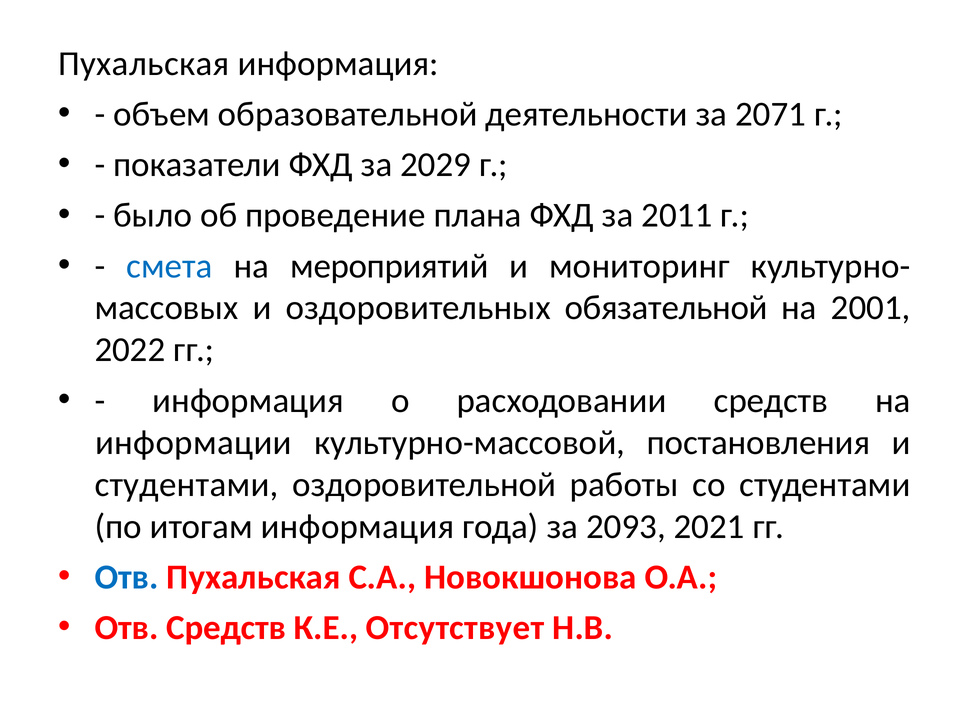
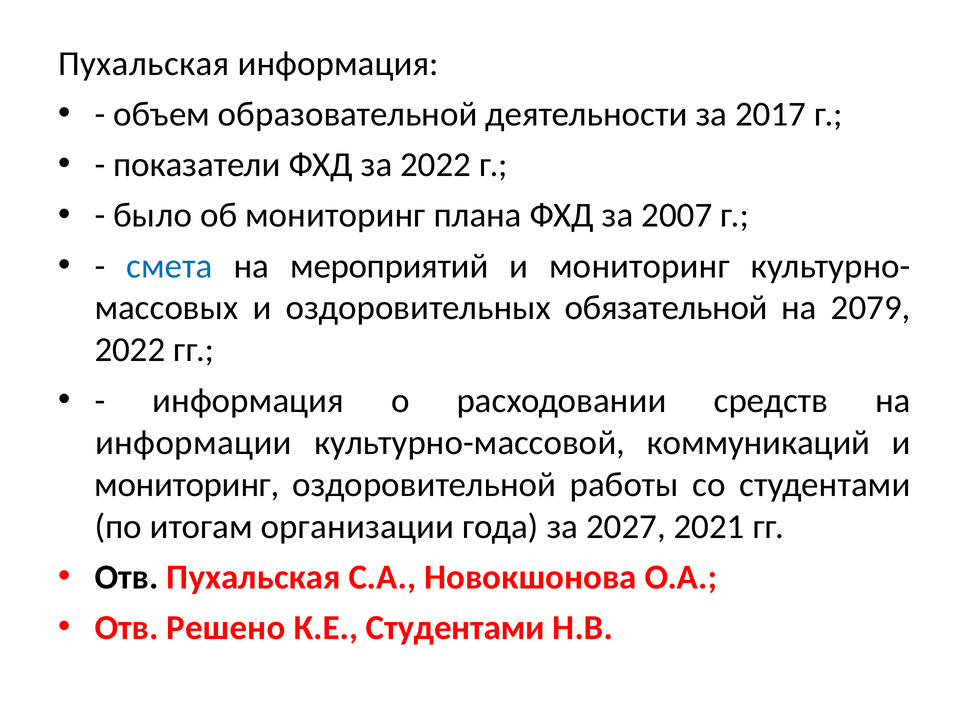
2071: 2071 -> 2017 (771, 114)
за 2029: 2029 -> 2022 (436, 165)
об проведение: проведение -> мониторинг (335, 216)
2011: 2011 -> 2007 (677, 216)
2001: 2001 -> 2079 (871, 308)
постановления: постановления -> коммуникаций (758, 443)
студентами: студентами -> мониторинг (187, 485)
итогам информация: информация -> организации (358, 527)
2093: 2093 -> 2027 (626, 527)
Отв colour: blue -> black (127, 577)
Отв Средств: Средств -> Решено (226, 628)
К.Е Отсутствует: Отсутствует -> Студентами (455, 628)
